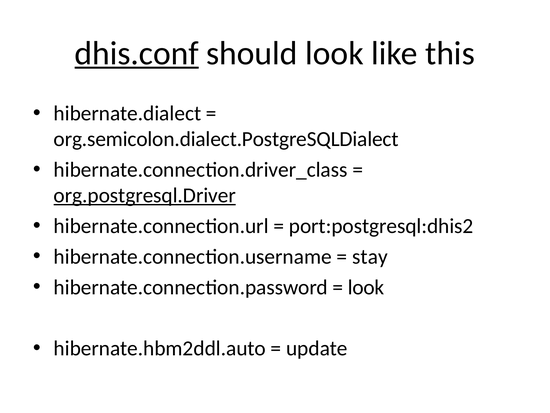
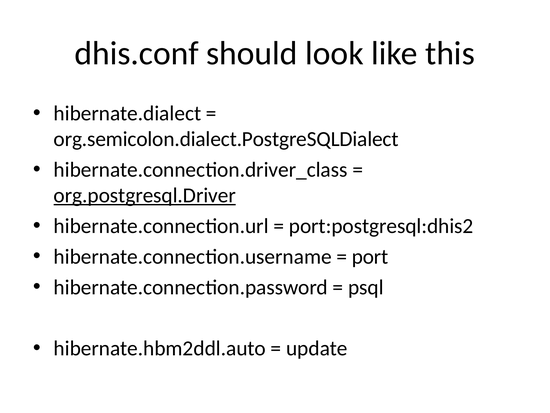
dhis.conf underline: present -> none (137, 53)
stay: stay -> port (370, 256)
look: look -> psql (366, 287)
